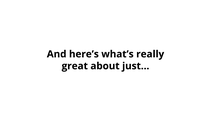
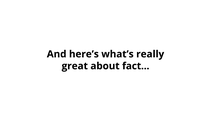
just: just -> fact (136, 66)
